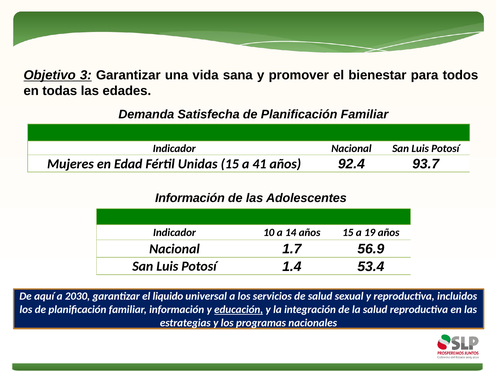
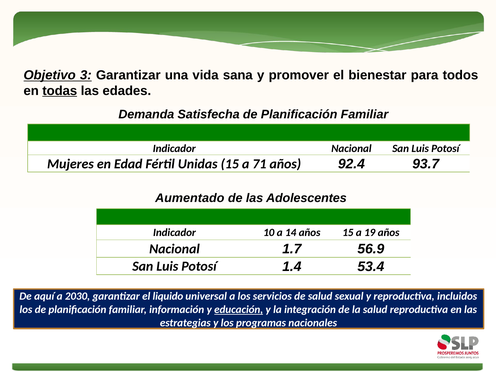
todas underline: none -> present (60, 91)
41: 41 -> 71 (259, 164)
Información: Información -> Aumentado (190, 198)
